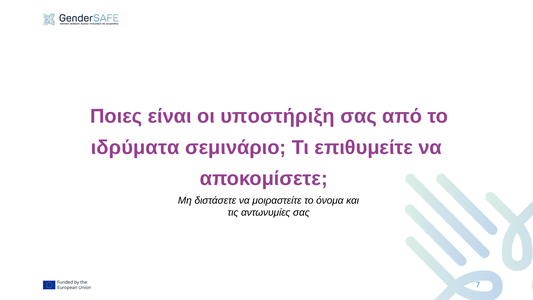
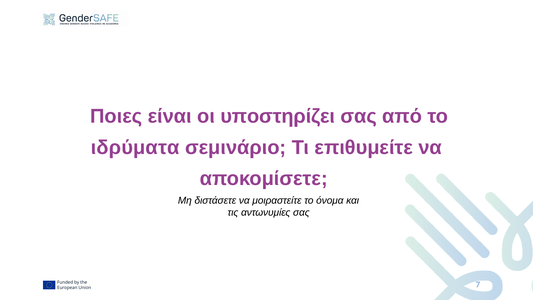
υποστήριξη: υποστήριξη -> υποστηρίζει (278, 116)
